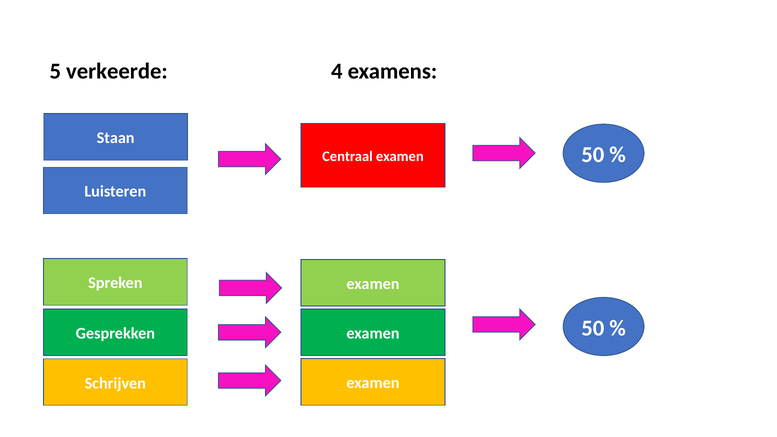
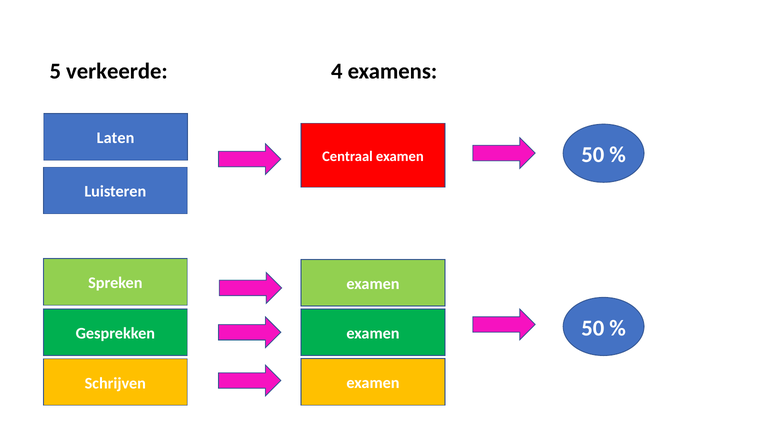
Staan: Staan -> Laten (116, 138)
